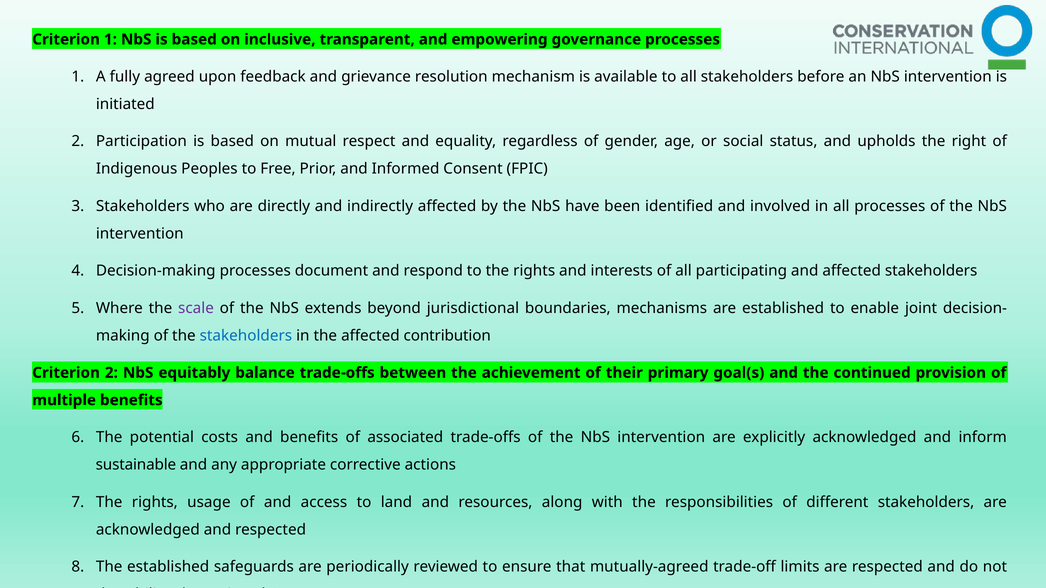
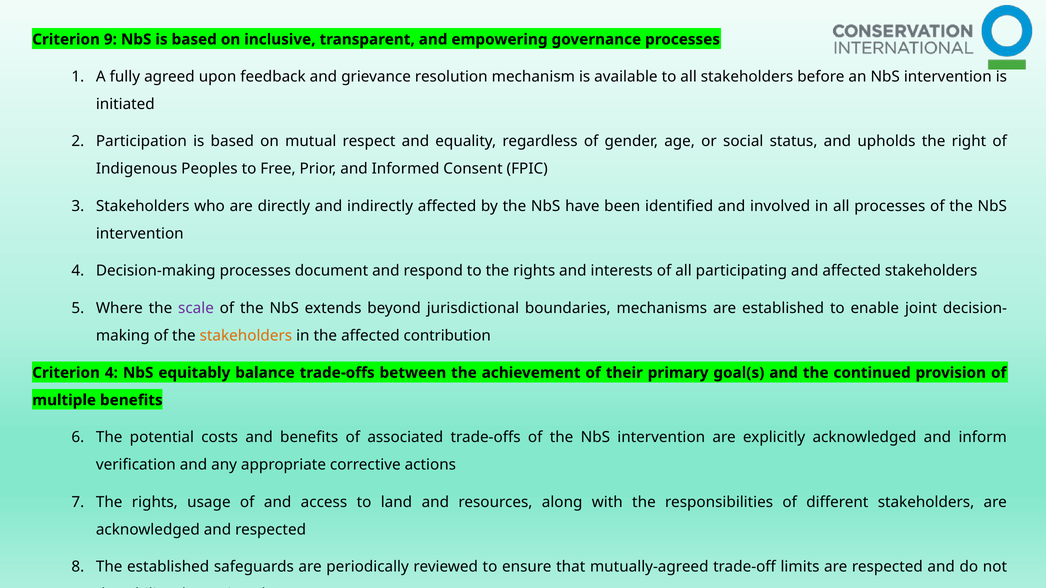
Criterion 1: 1 -> 9 (110, 39)
stakeholders colour: blue -> orange (246, 336)
Criterion 2: 2 -> 4 (111, 373)
sustainable: sustainable -> verification (136, 465)
